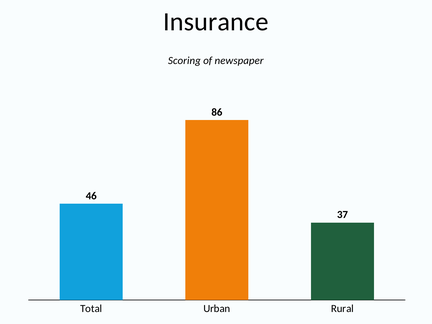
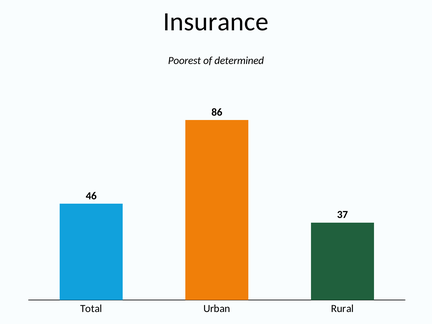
Scoring: Scoring -> Poorest (184, 60)
newspaper: newspaper -> determined (239, 60)
